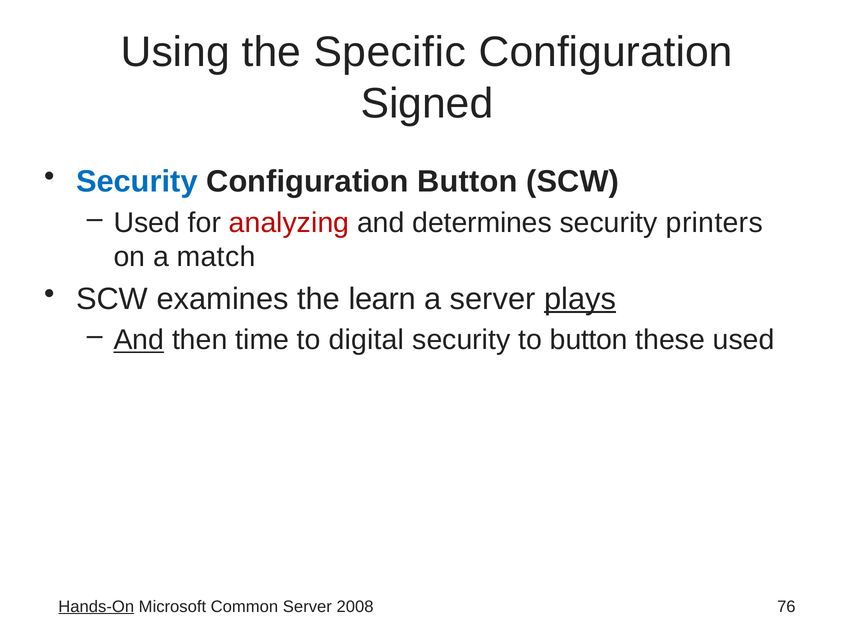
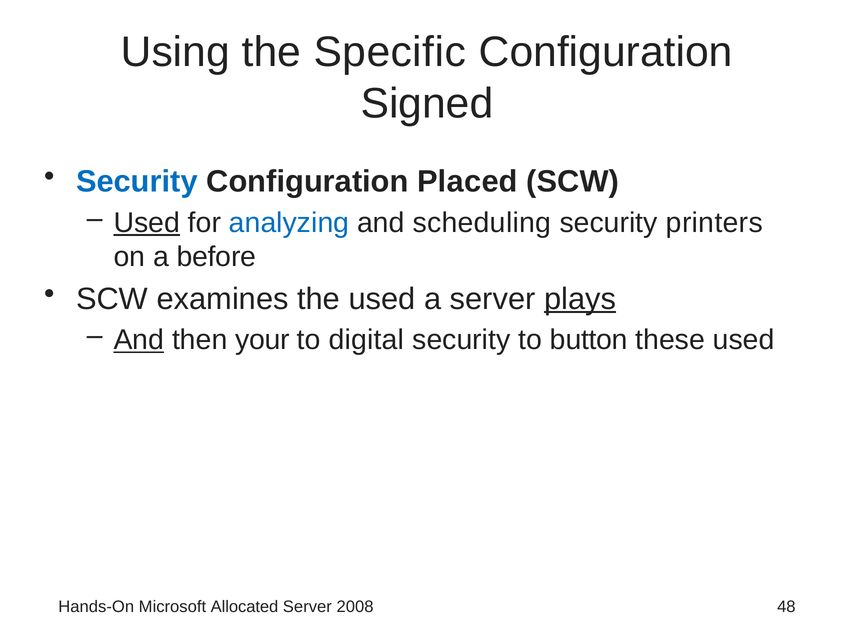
Configuration Button: Button -> Placed (467, 182)
Used underline: none -> present (147, 223)
analyzing colour: red -> blue (289, 223)
determines: determines -> scheduling (482, 223)
match: match -> before (216, 257)
the learn: learn -> used (382, 299)
time: time -> your (262, 340)
Hands-On underline: present -> none (96, 606)
Common: Common -> Allocated (245, 606)
76: 76 -> 48 (786, 606)
